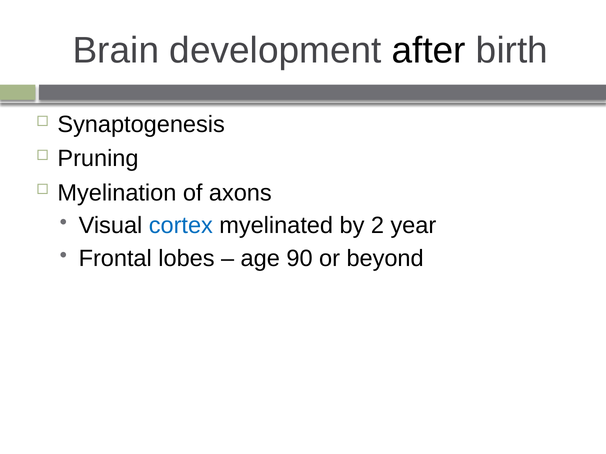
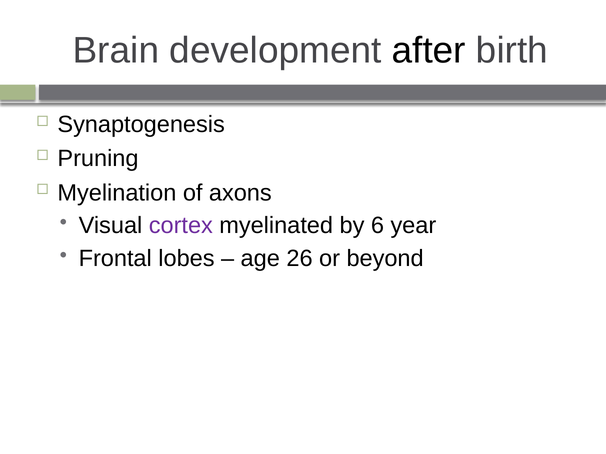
cortex colour: blue -> purple (181, 226)
2: 2 -> 6 (377, 226)
90: 90 -> 26 (300, 259)
